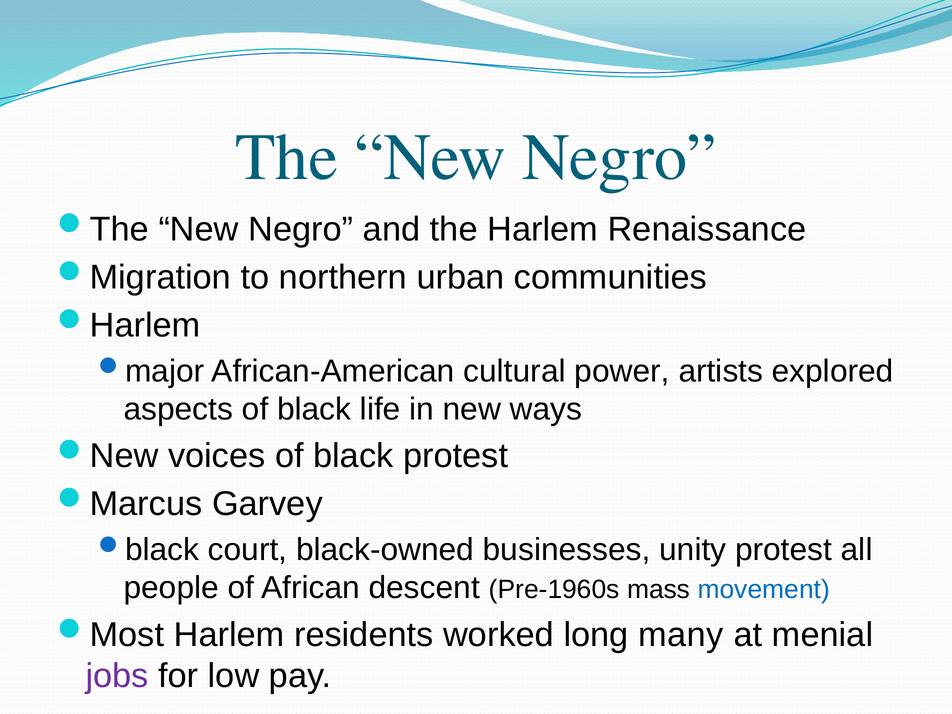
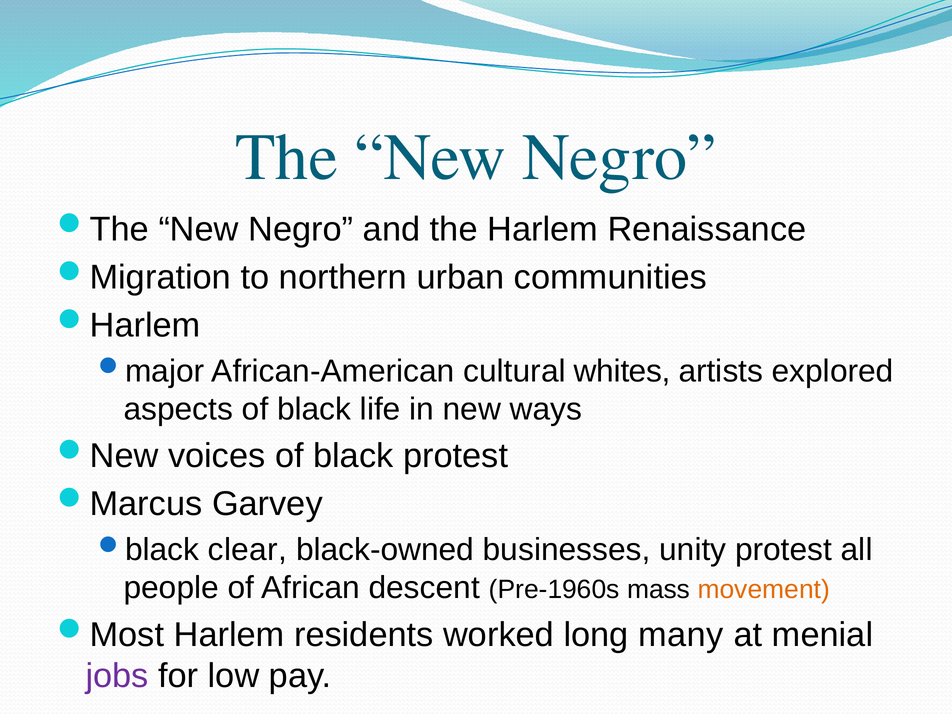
power: power -> whites (622, 371)
court: court -> clear (247, 550)
movement colour: blue -> orange (764, 590)
